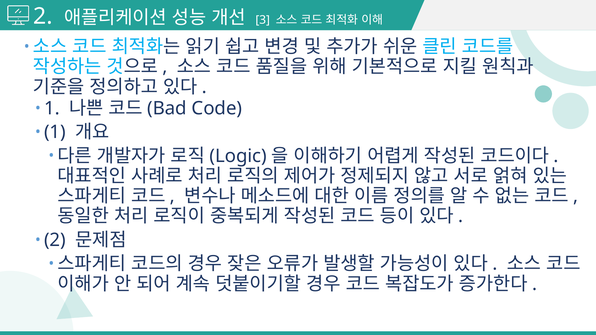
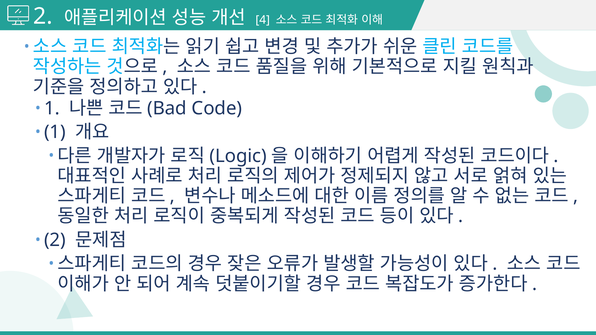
3: 3 -> 4 (263, 20)
